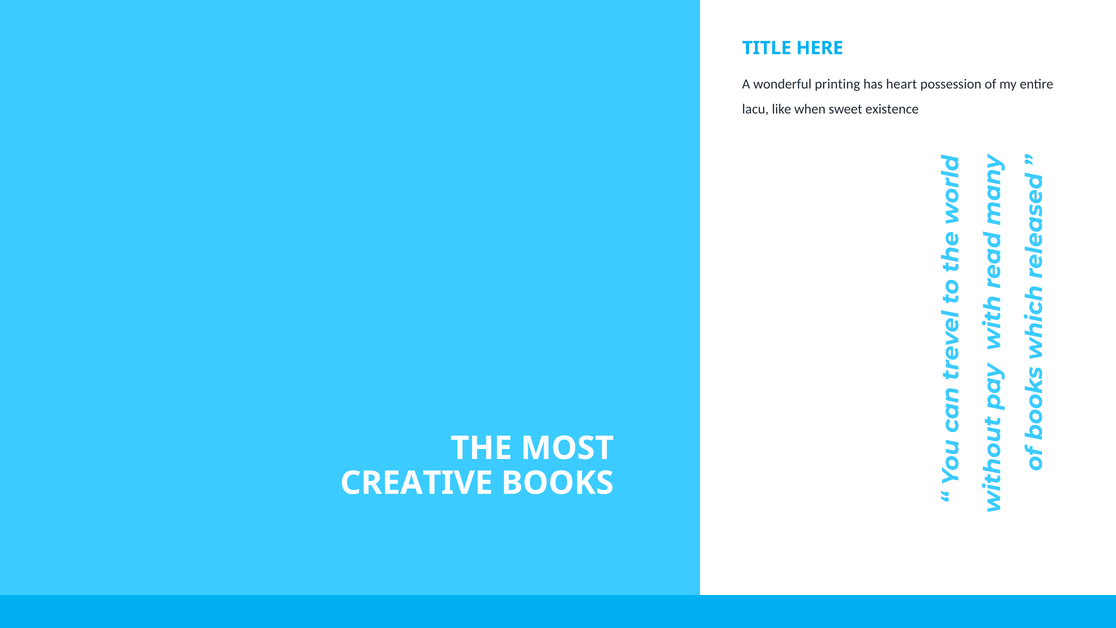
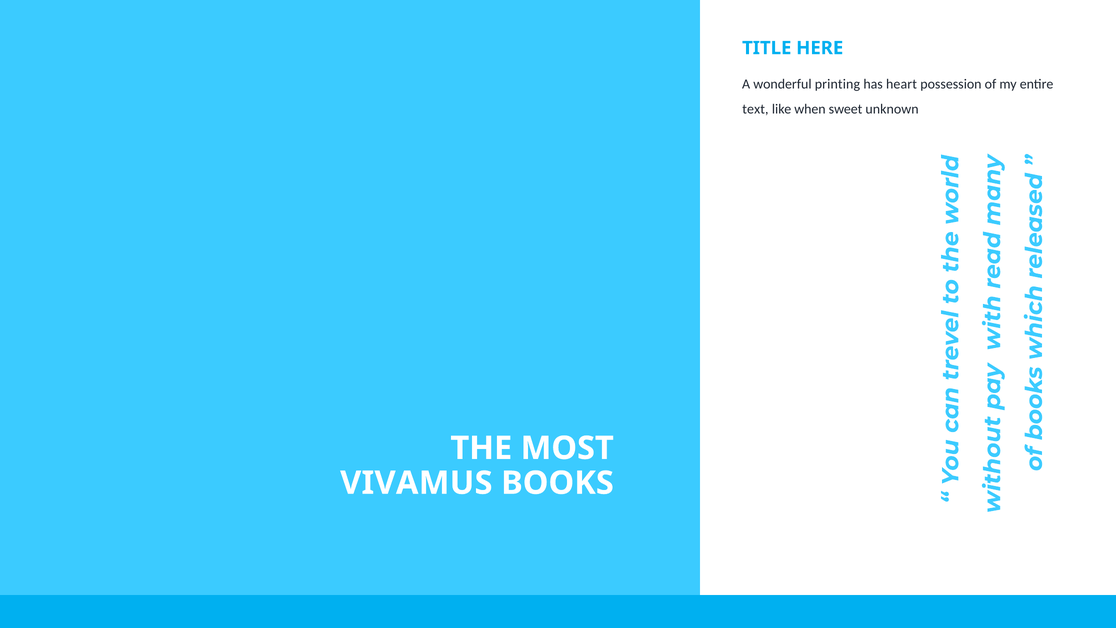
lacu: lacu -> text (755, 109)
existence: existence -> unknown (892, 109)
CREATIVE: CREATIVE -> VIVAMUS (416, 483)
